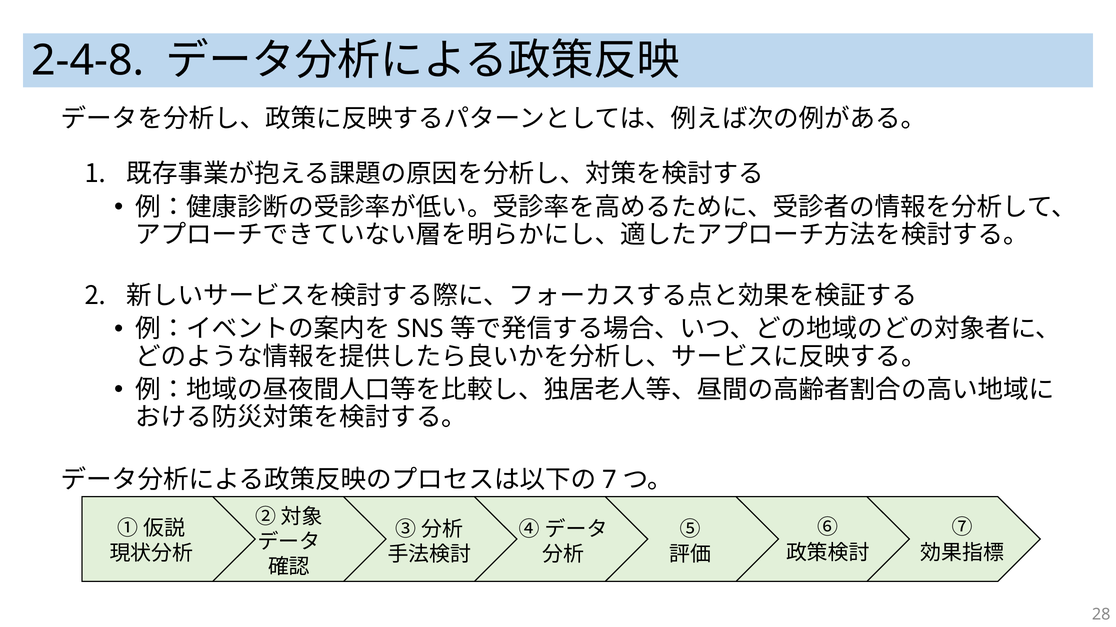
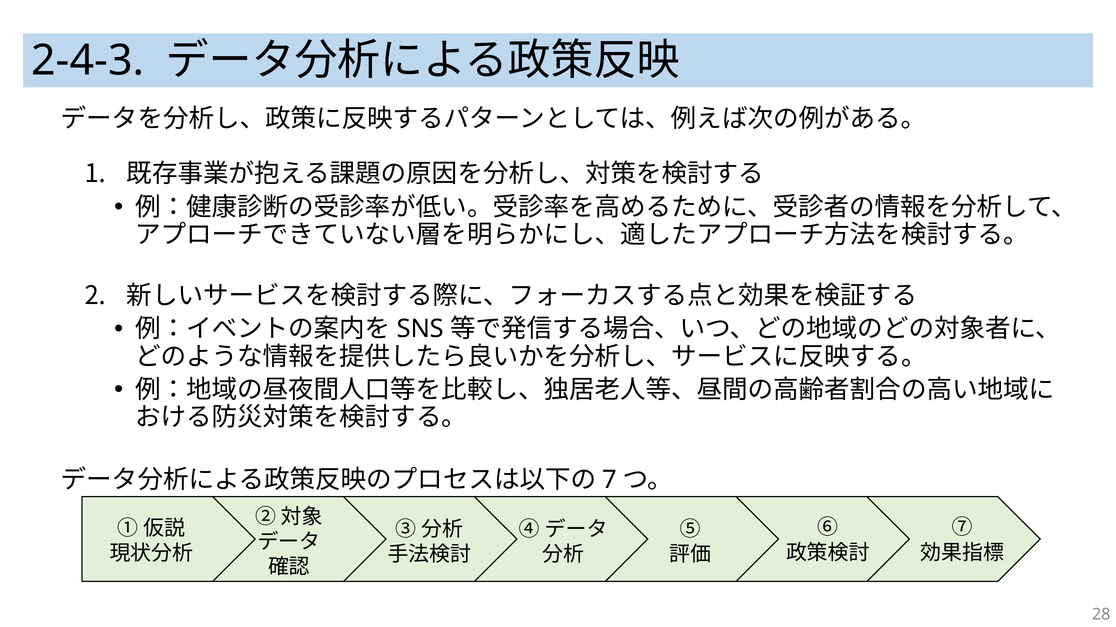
2-4-8: 2-4-8 -> 2-4-3 (88, 61)
